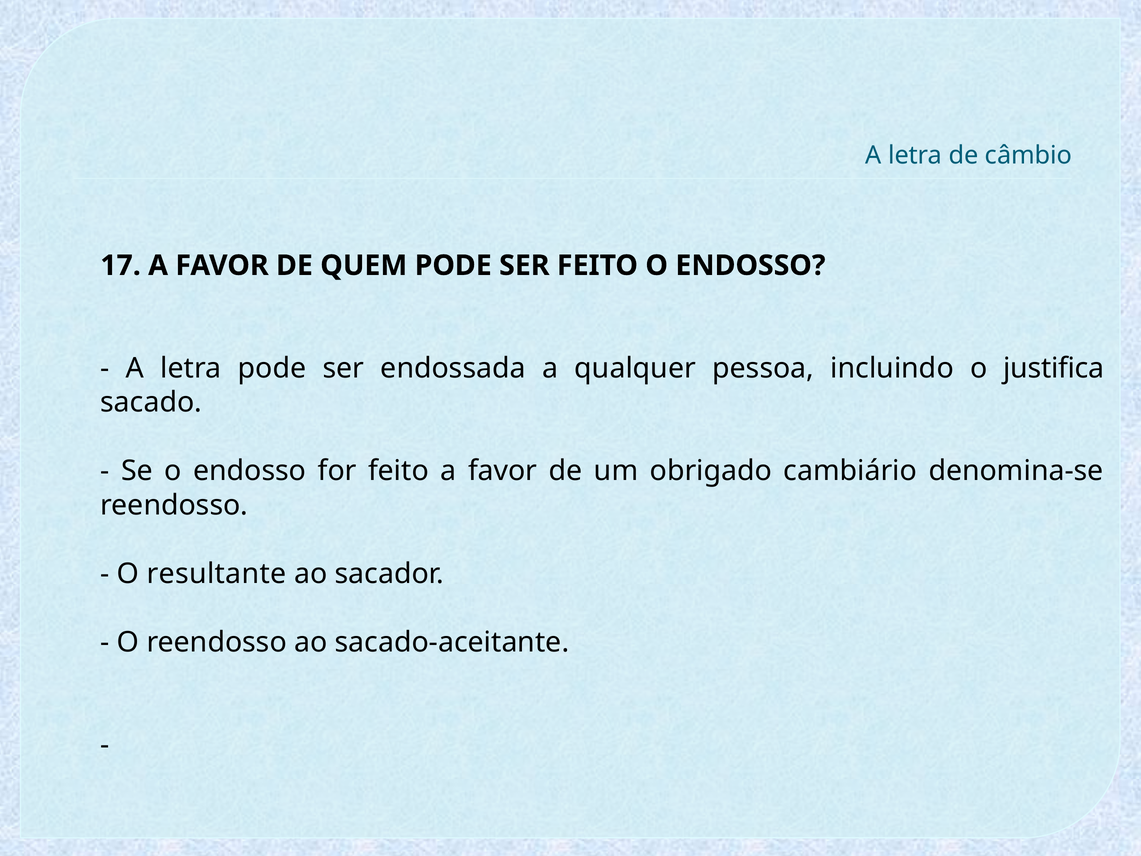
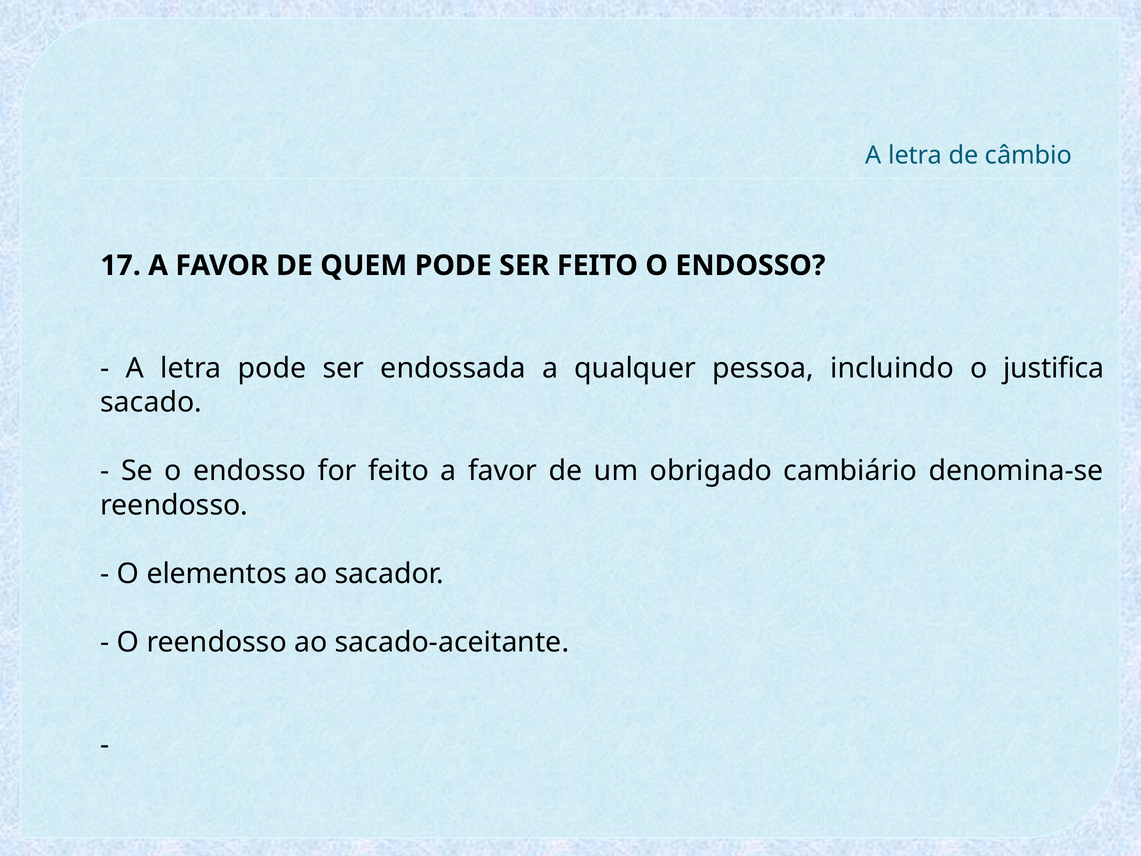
resultante: resultante -> elementos (217, 573)
